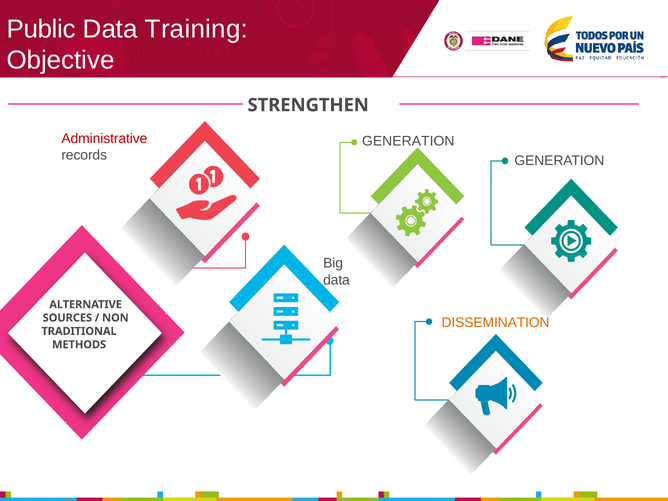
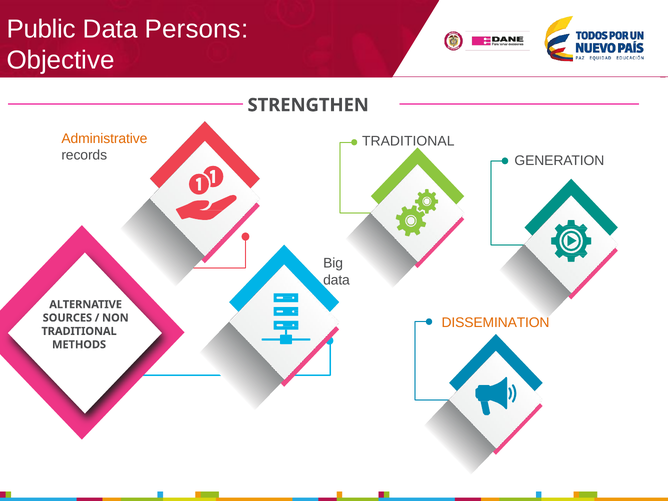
Training: Training -> Persons (197, 29)
Administrative colour: red -> orange (104, 139)
GENERATION: GENERATION -> TRADITIONAL (408, 141)
